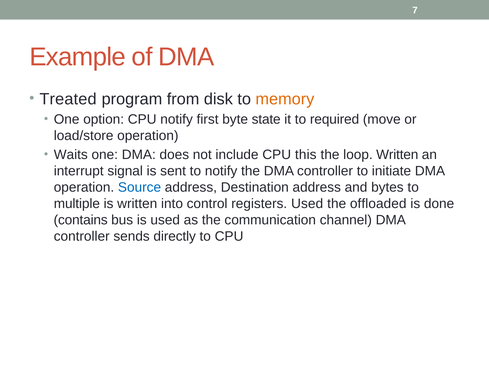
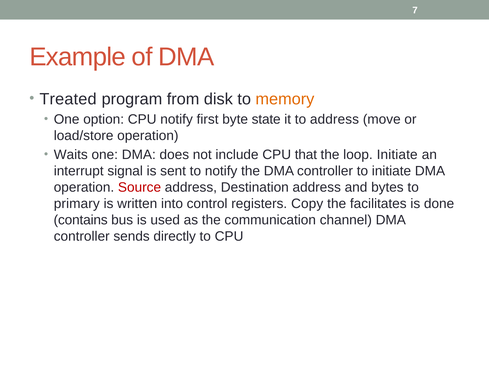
to required: required -> address (334, 119)
this: this -> that (306, 155)
loop Written: Written -> Initiate (397, 155)
Source colour: blue -> red (140, 187)
multiple: multiple -> primary (77, 204)
registers Used: Used -> Copy (307, 204)
offloaded: offloaded -> facilitates (378, 204)
